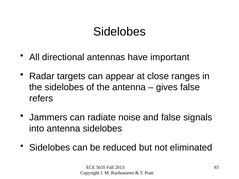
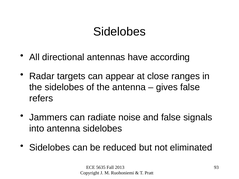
important: important -> according (170, 57)
